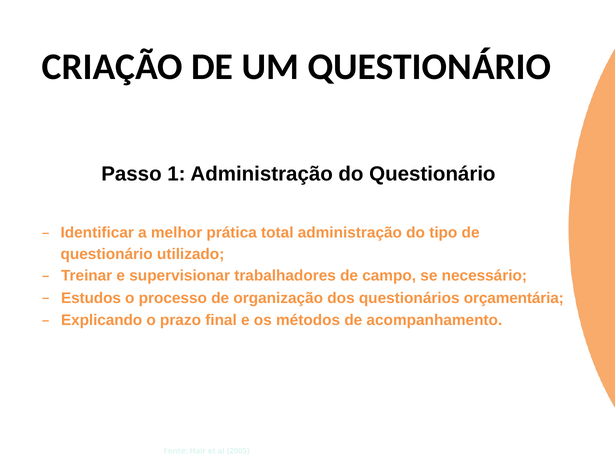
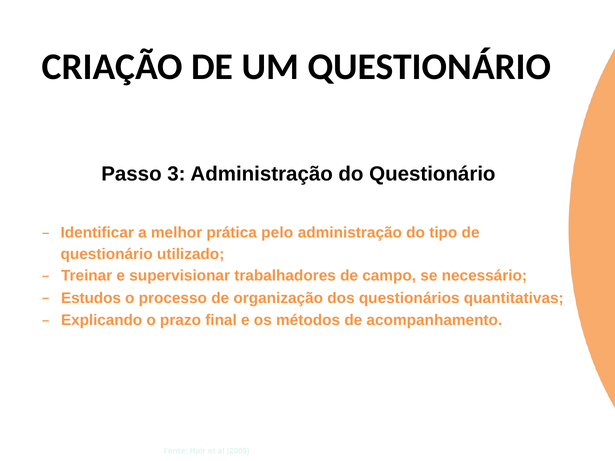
1: 1 -> 3 (176, 174)
total: total -> pelo (277, 233)
orçamentária: orçamentária -> quantitativas (514, 298)
